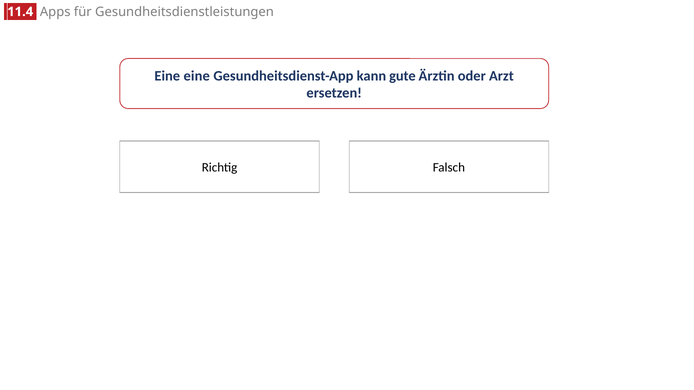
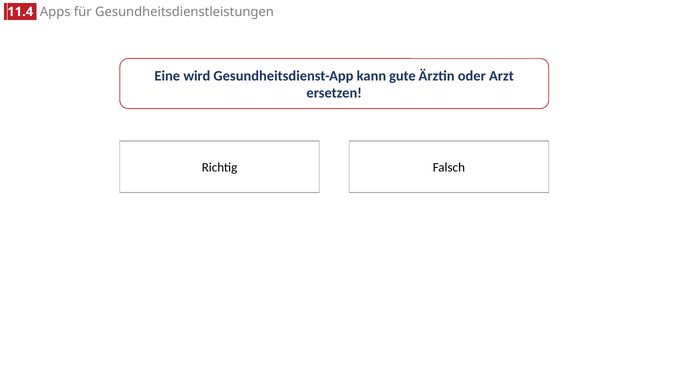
Eine eine: eine -> wird (197, 76)
